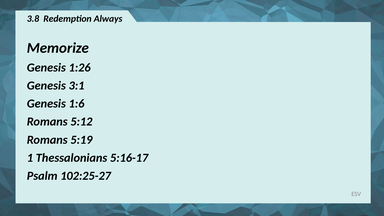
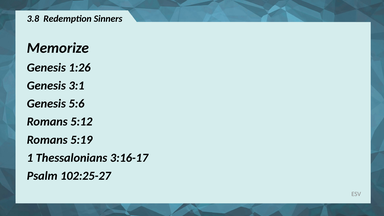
Always: Always -> Sinners (108, 19)
1:6: 1:6 -> 5:6 (77, 104)
5:16-17: 5:16-17 -> 3:16-17 (129, 158)
